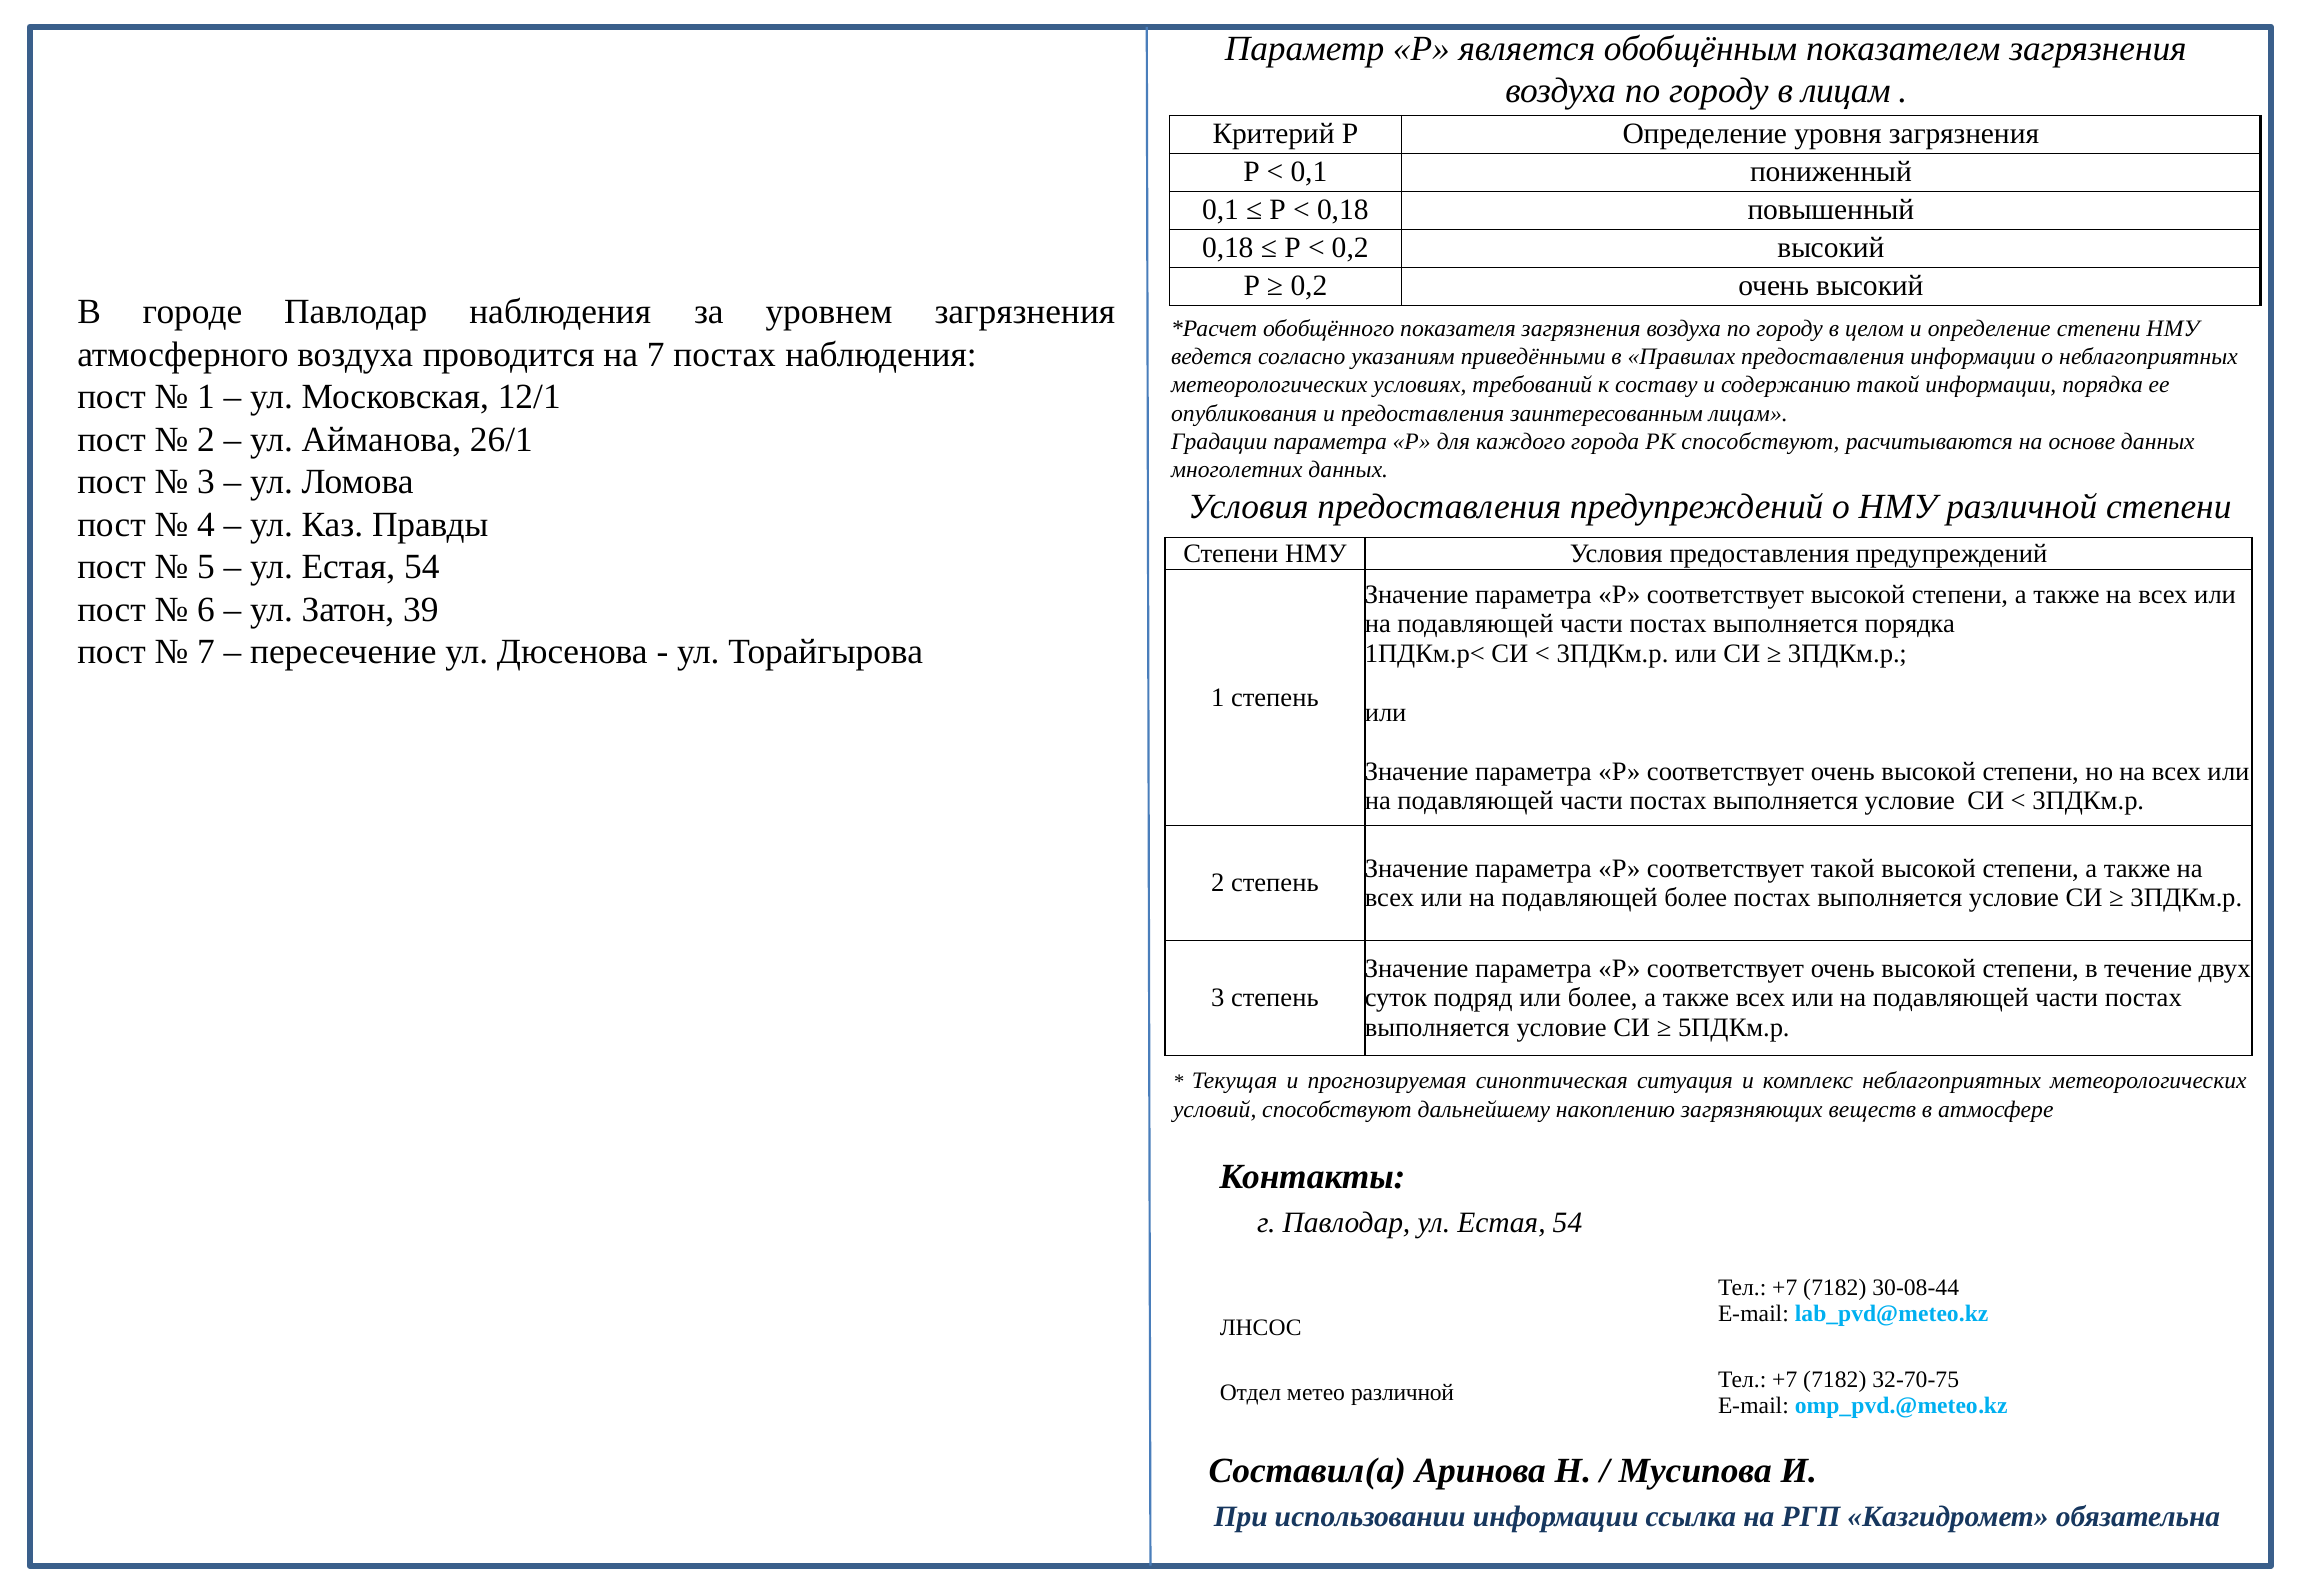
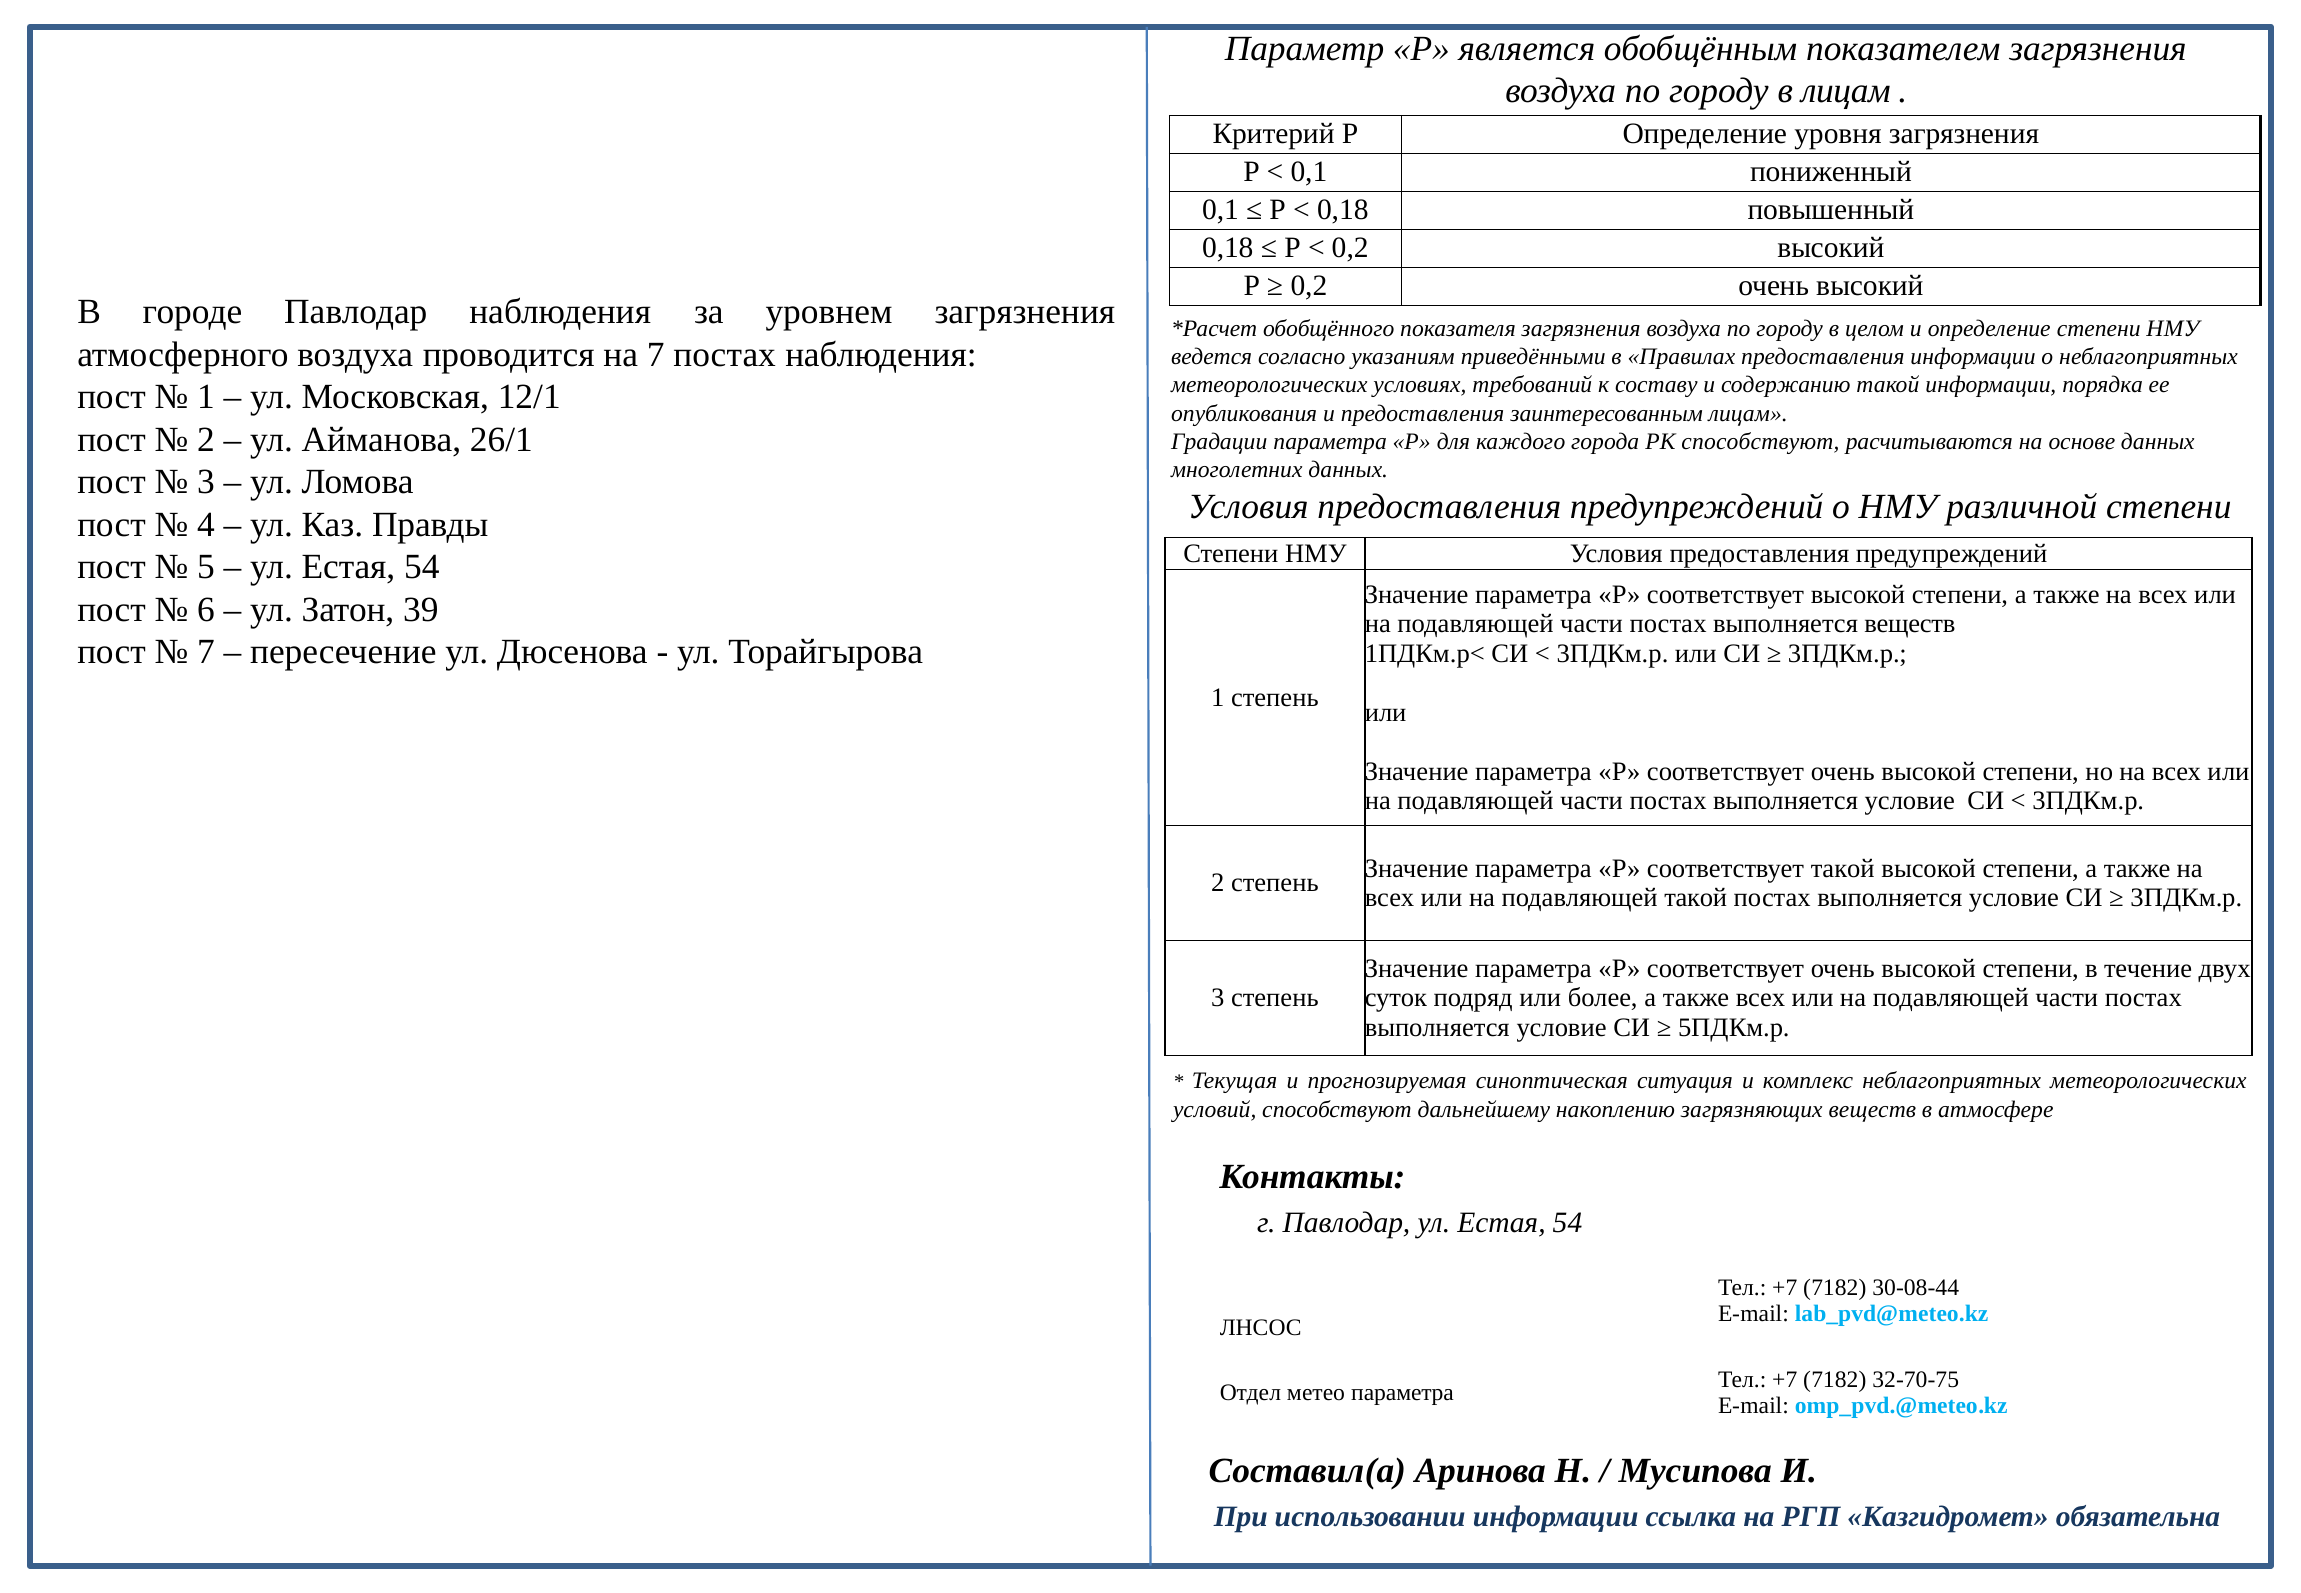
выполняется порядка: порядка -> веществ (1910, 624)
подавляющей более: более -> такой (1696, 898)
метео различной: различной -> параметра (1403, 1393)
